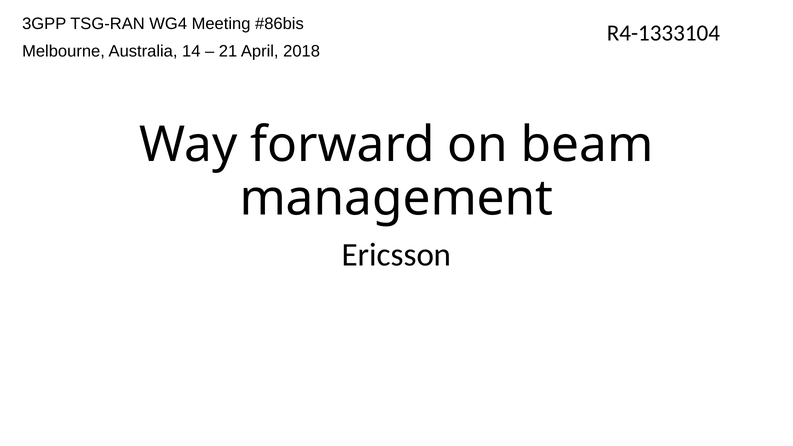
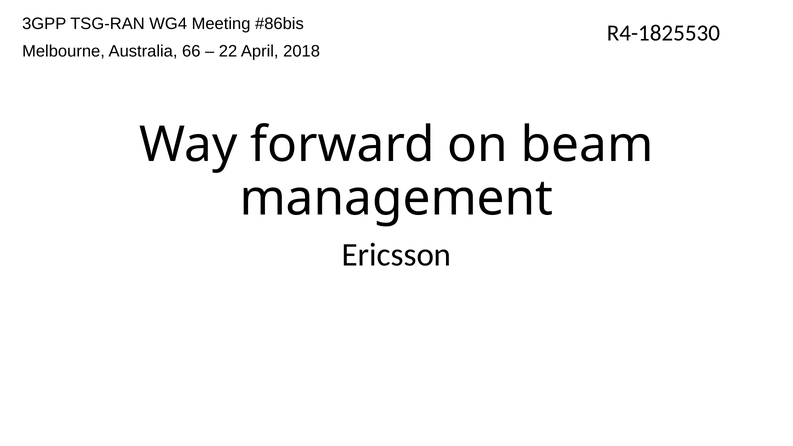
R4-1333104: R4-1333104 -> R4-1825530 (663, 33)
14: 14 -> 66 (191, 51)
21: 21 -> 22 (228, 51)
